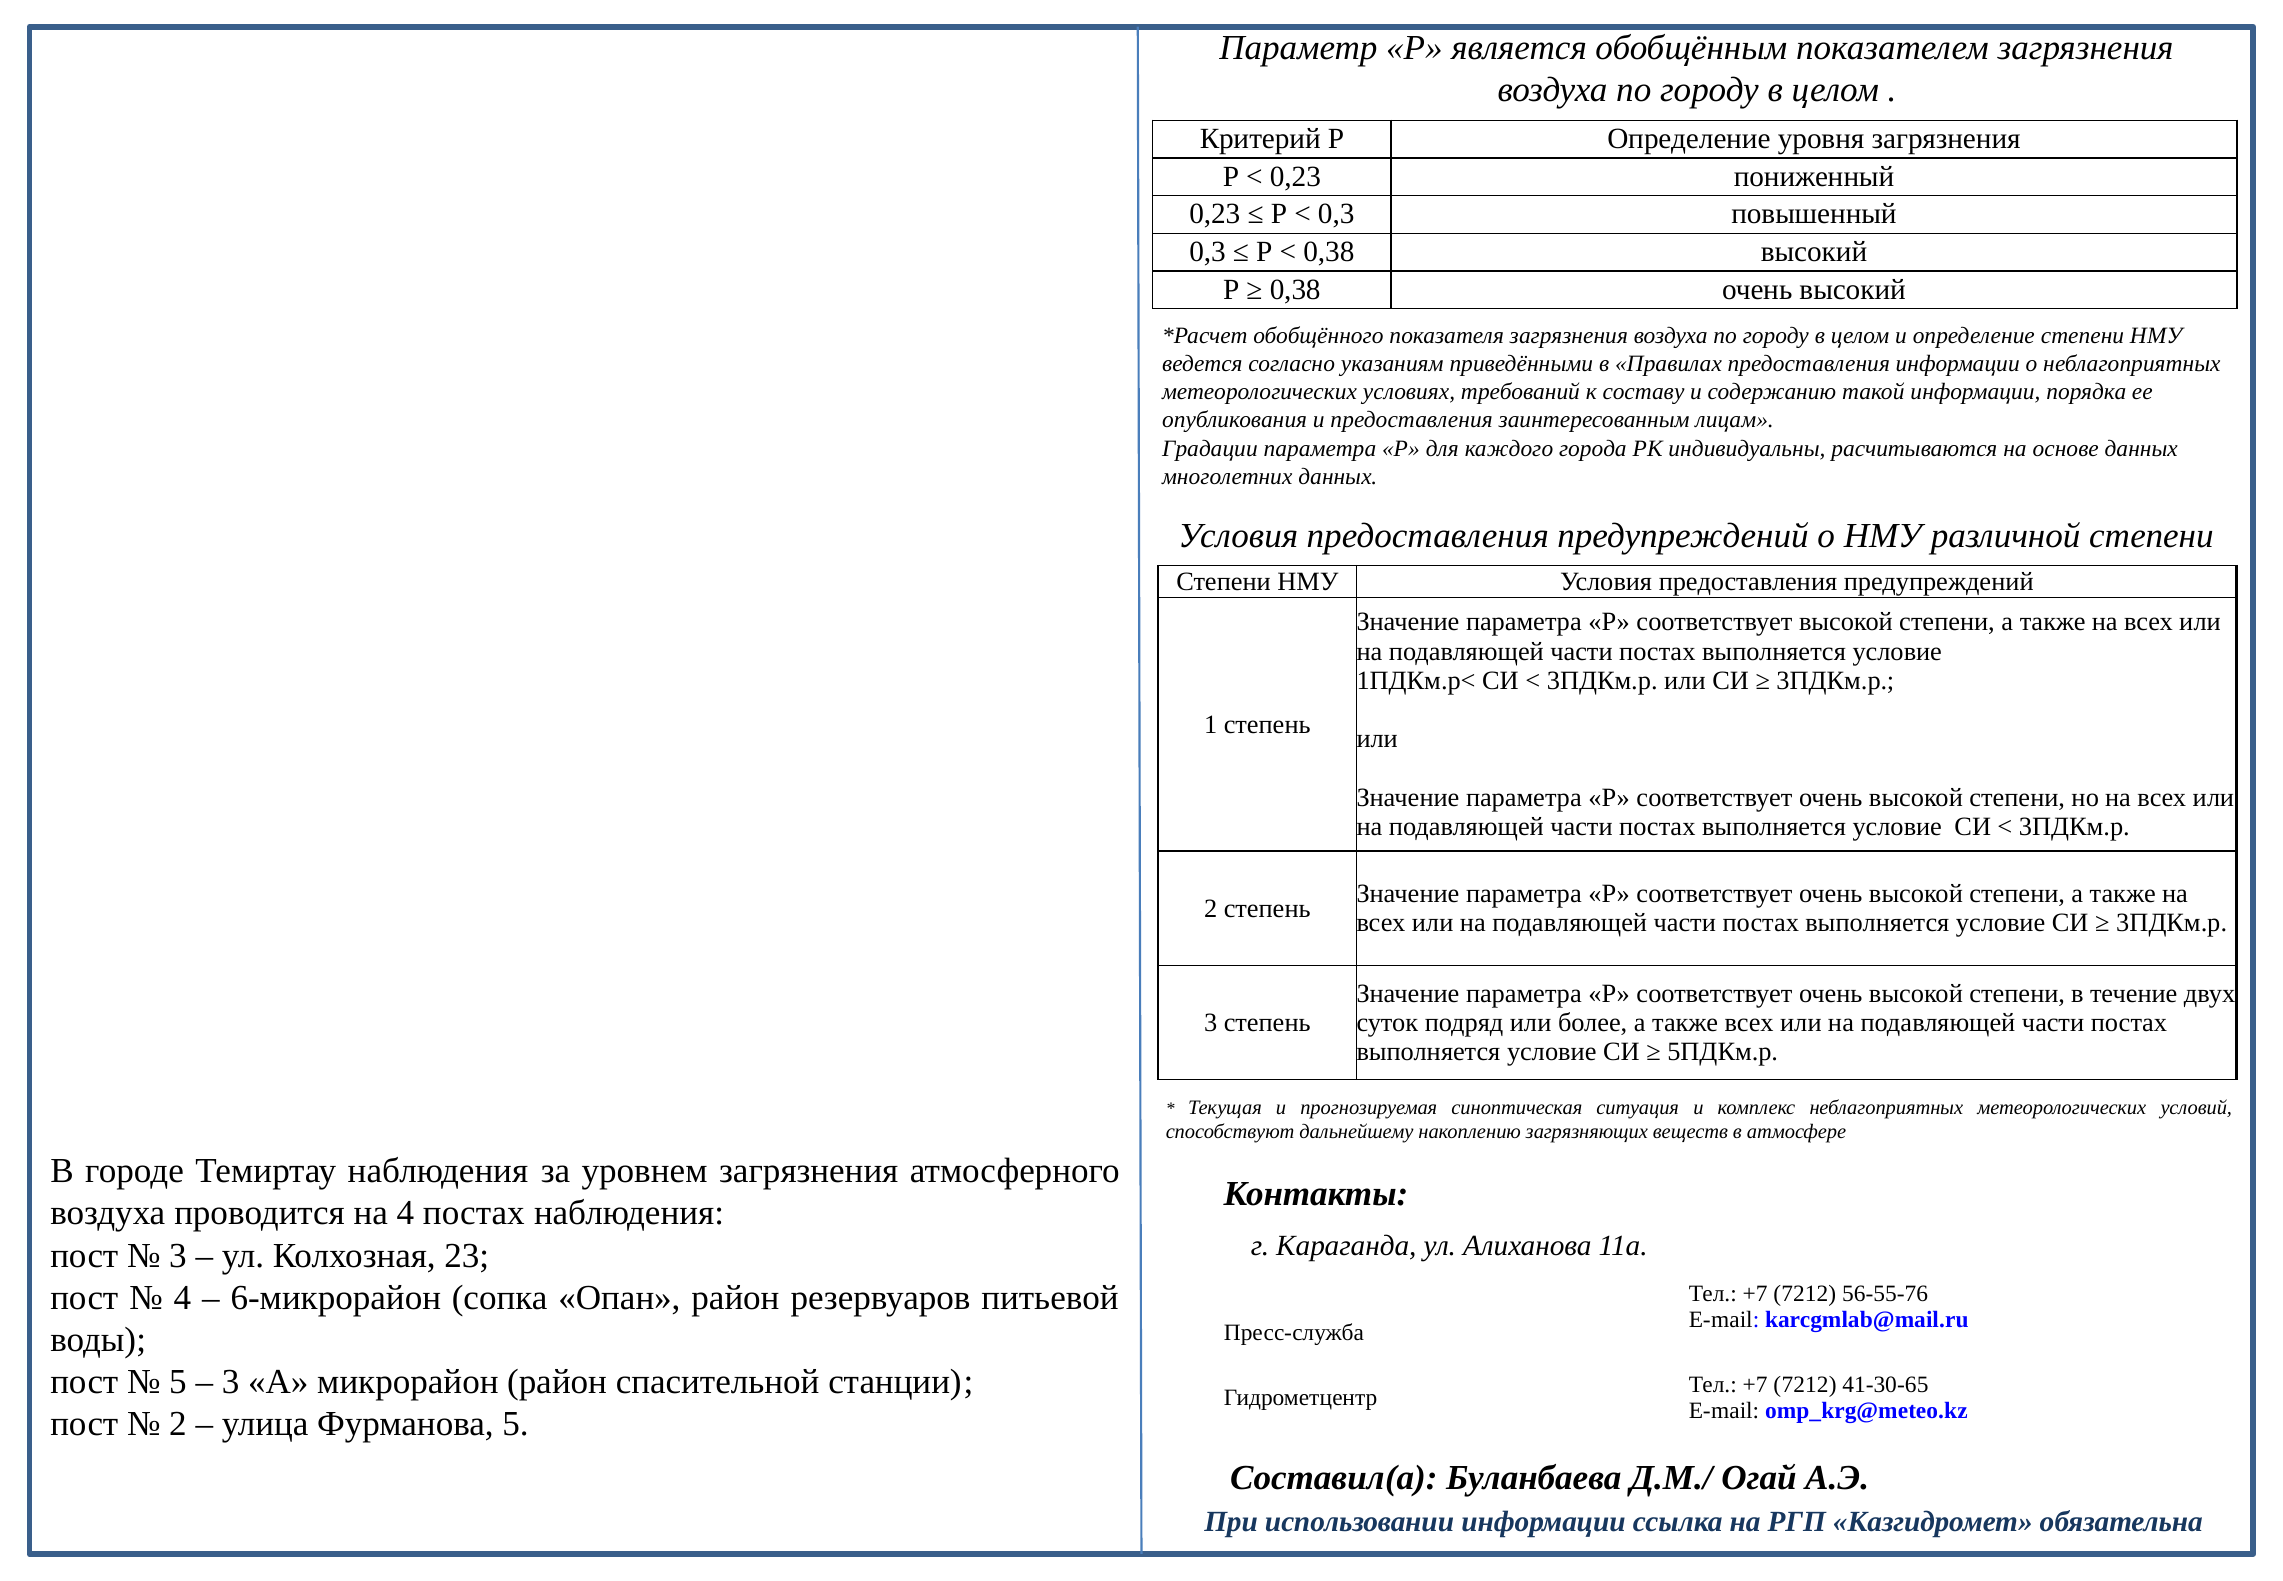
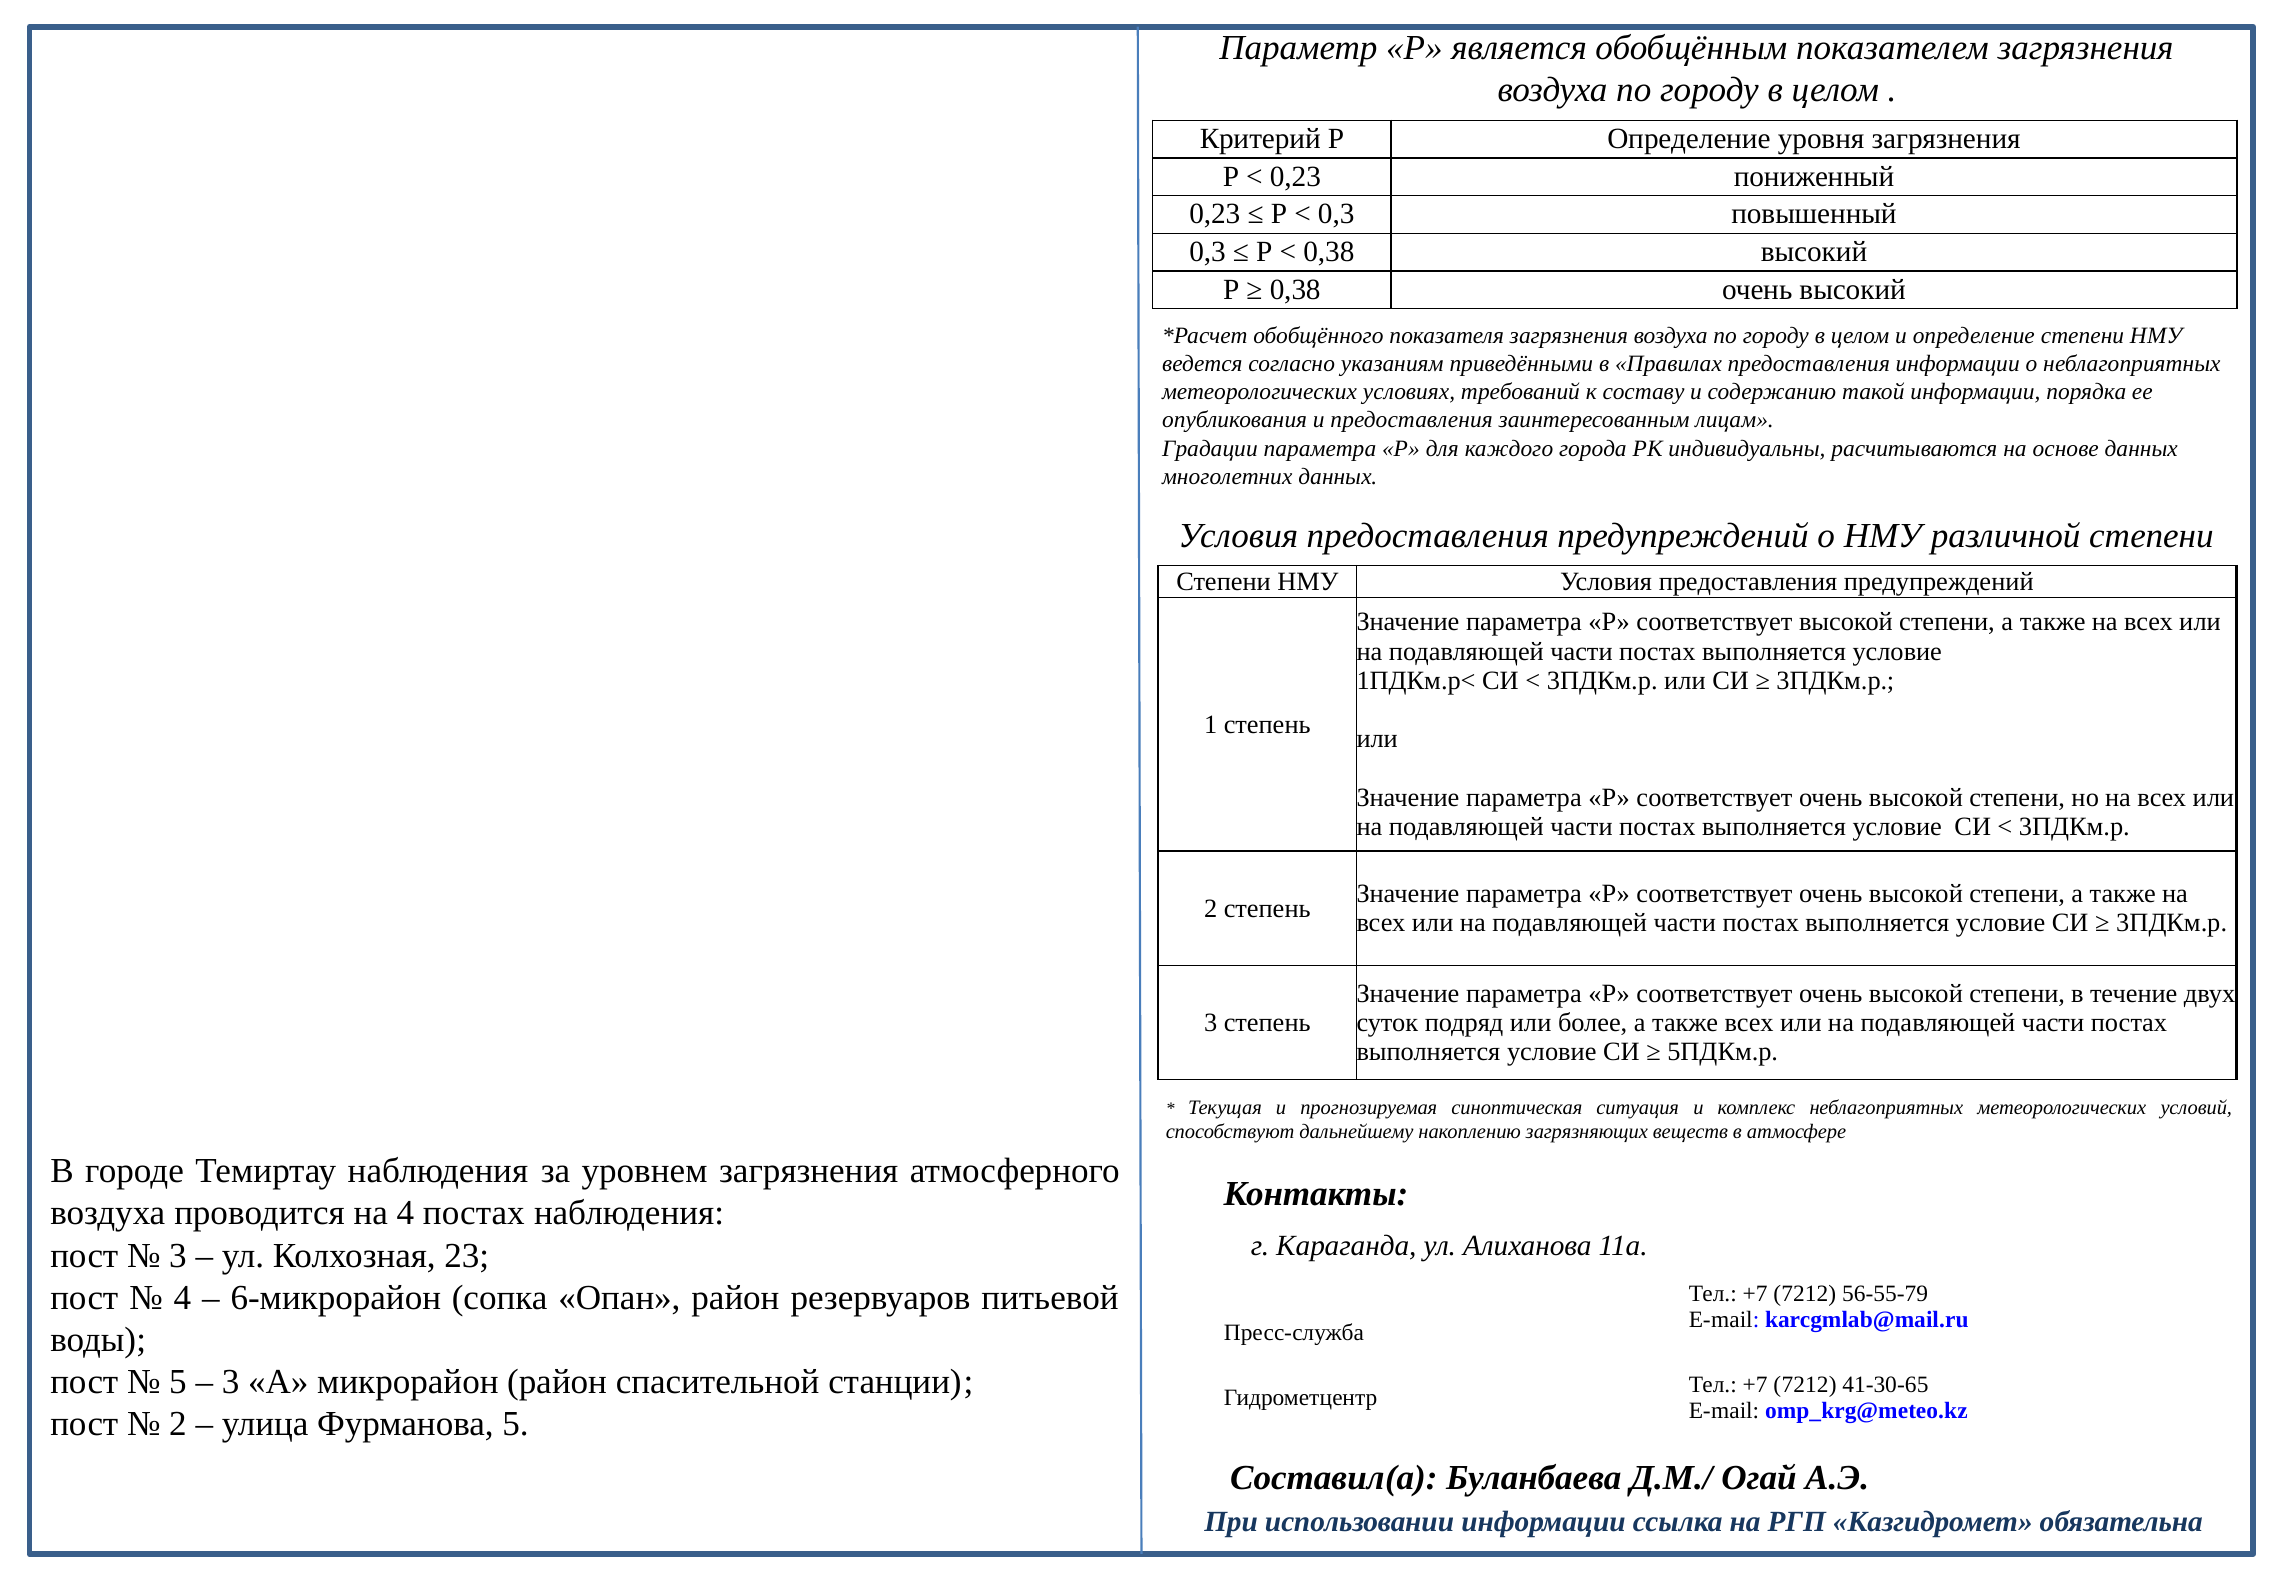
56-55-76: 56-55-76 -> 56-55-79 (1885, 1293)
